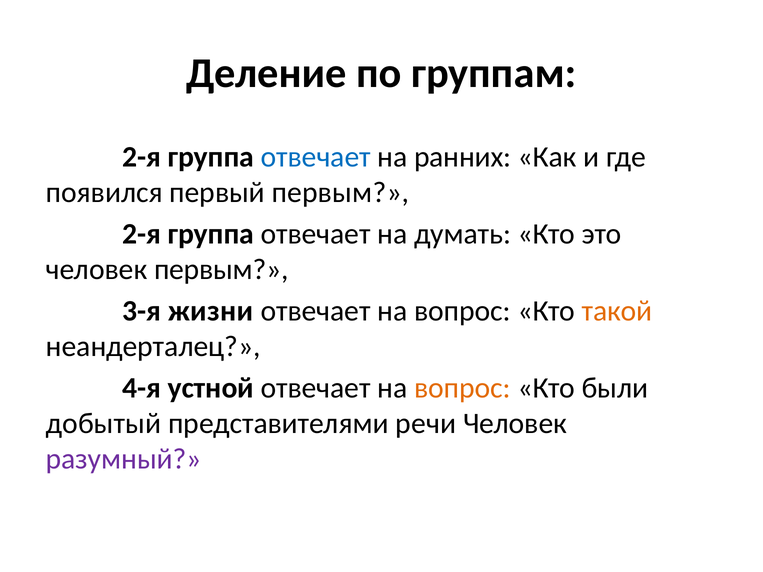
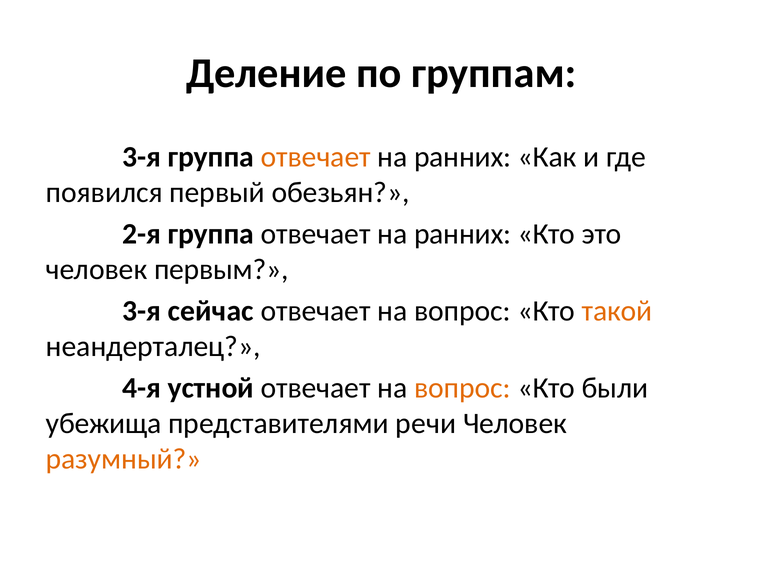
2-я: 2-я -> 3-я (141, 157)
отвечает colour: blue -> orange (316, 157)
первый первым: первым -> обезьян (341, 193)
думать: думать -> ранних (463, 234)
жизни: жизни -> сейчас (211, 311)
добытый: добытый -> убежища (104, 424)
разумный colour: purple -> orange (124, 459)
